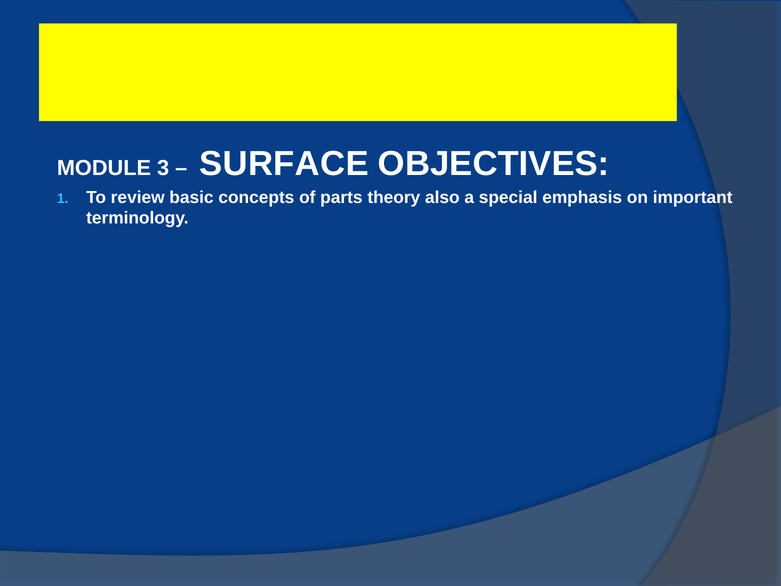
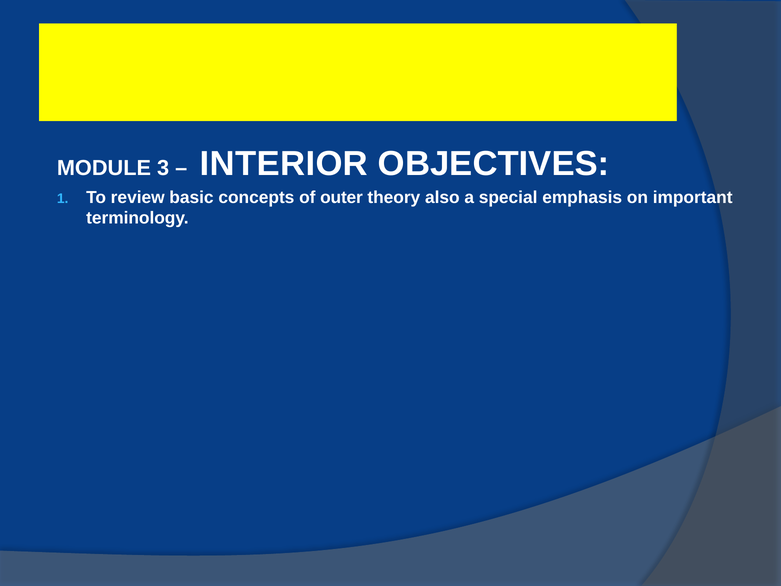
SURFACE: SURFACE -> INTERIOR (284, 164)
parts: parts -> outer (342, 197)
